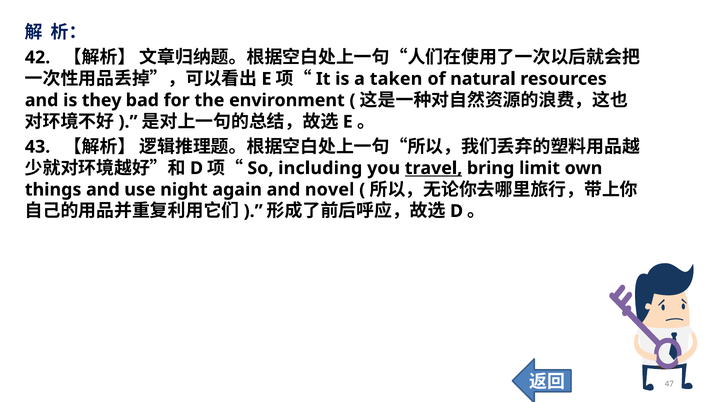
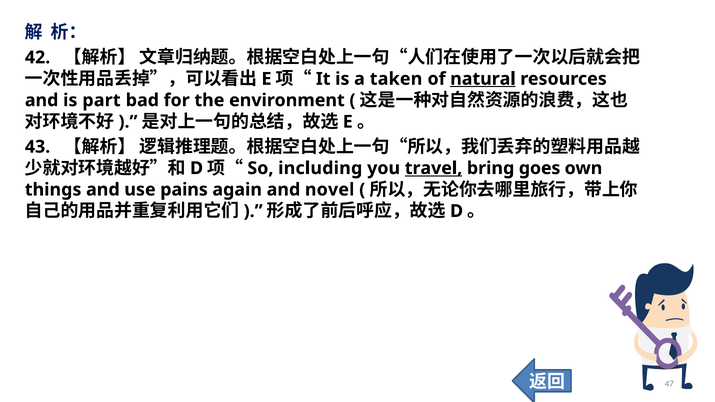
natural underline: none -> present (483, 79)
they: they -> part (101, 100)
limit: limit -> goes (540, 168)
night: night -> pains (184, 190)
